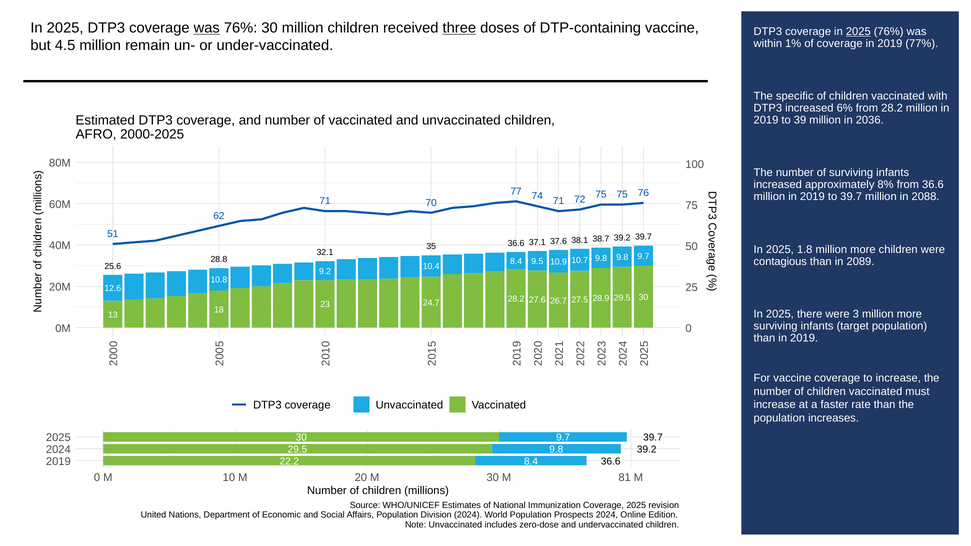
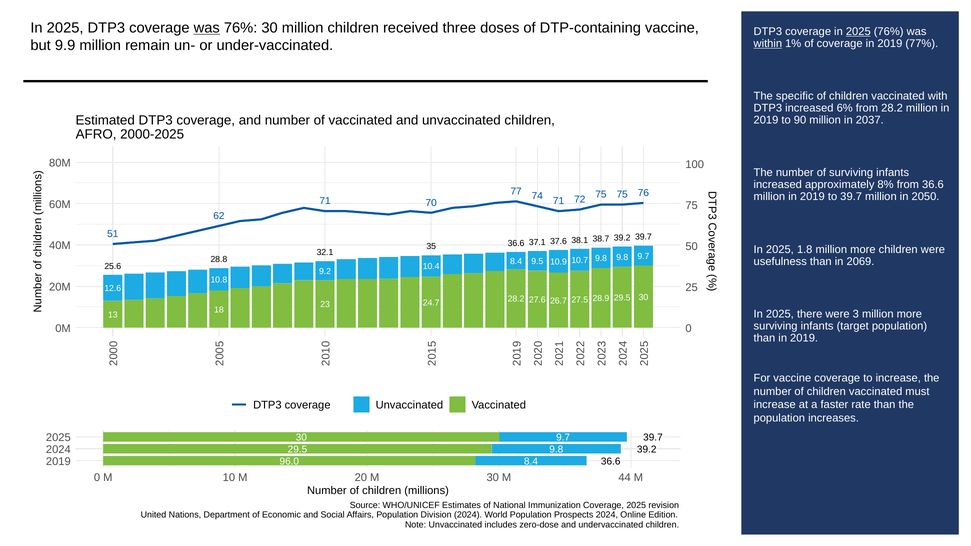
three underline: present -> none (459, 28)
within underline: none -> present (768, 43)
4.5: 4.5 -> 9.9 (65, 46)
39: 39 -> 90 (800, 120)
2036: 2036 -> 2037 (870, 120)
2088: 2088 -> 2050 (925, 197)
contagious: contagious -> usefulness (780, 262)
2089: 2089 -> 2069 (860, 262)
22.2: 22.2 -> 96.0 (289, 461)
81: 81 -> 44 (625, 478)
